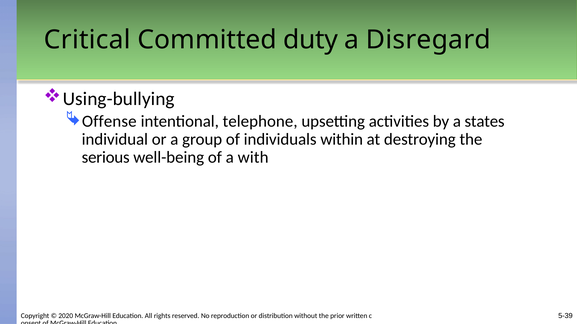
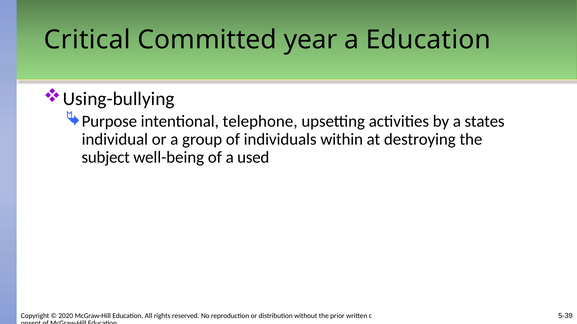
duty: duty -> year (311, 40)
a Disregard: Disregard -> Education (428, 40)
Offense: Offense -> Purpose (109, 121)
serious: serious -> subject (106, 158)
with: with -> used (253, 158)
